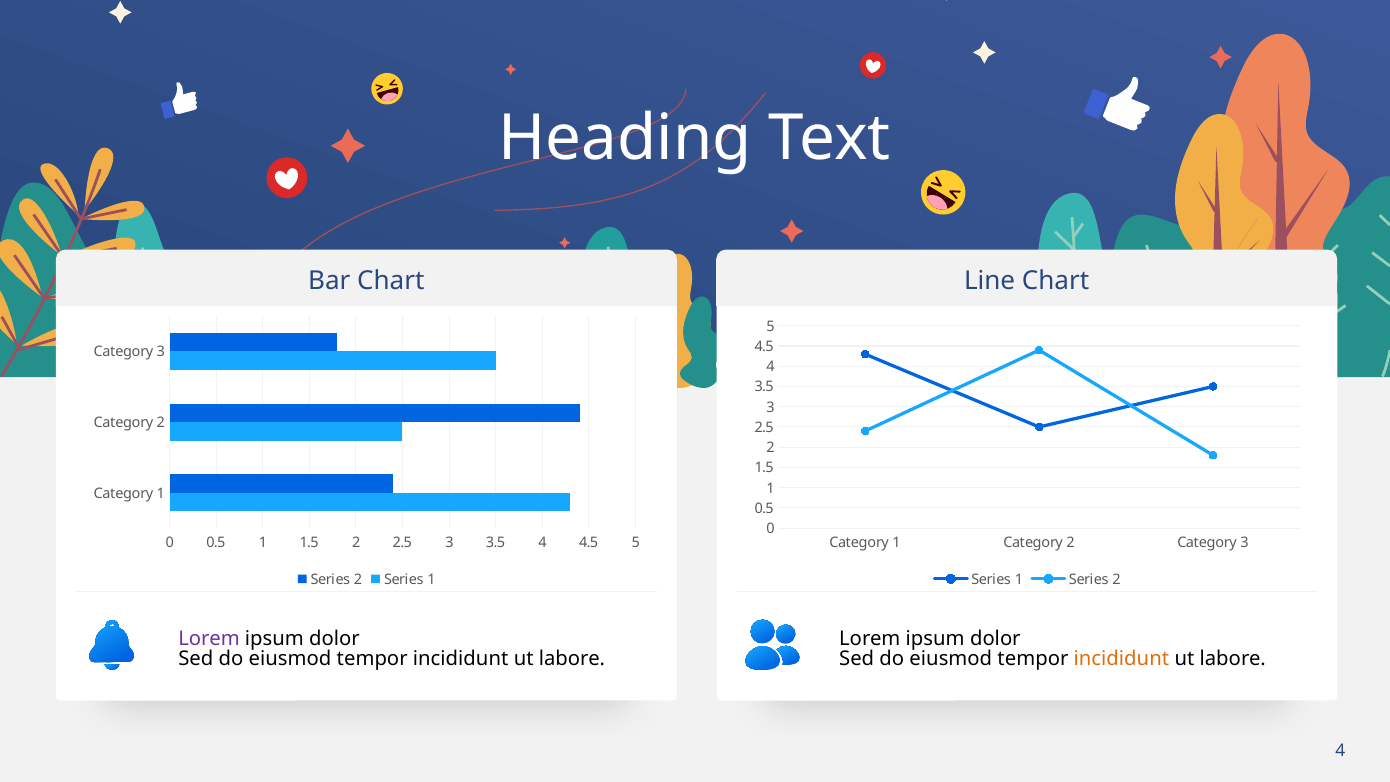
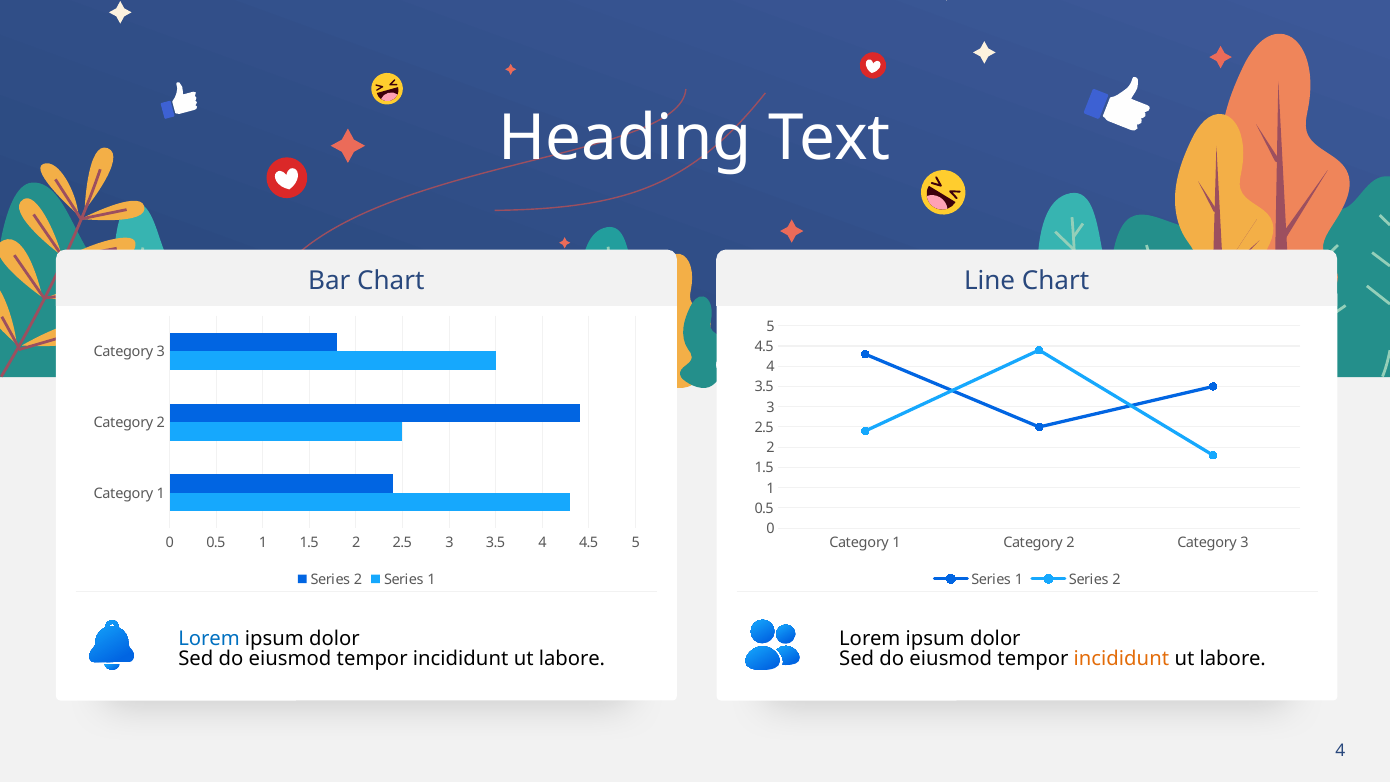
Lorem colour: purple -> blue (209, 639)
